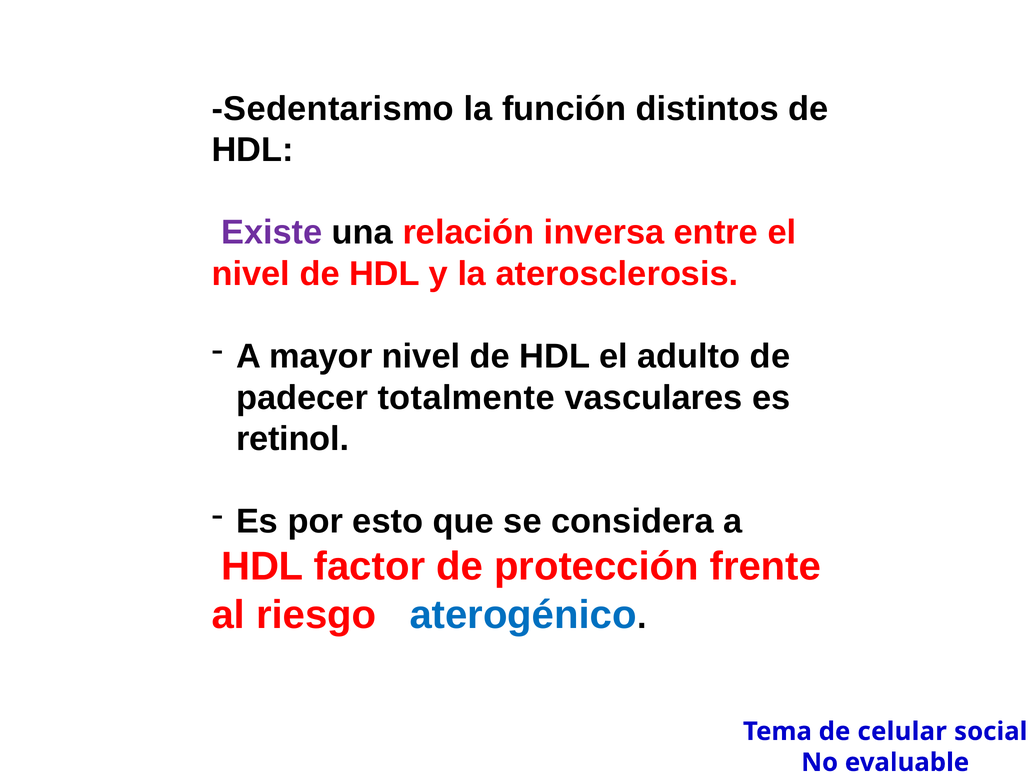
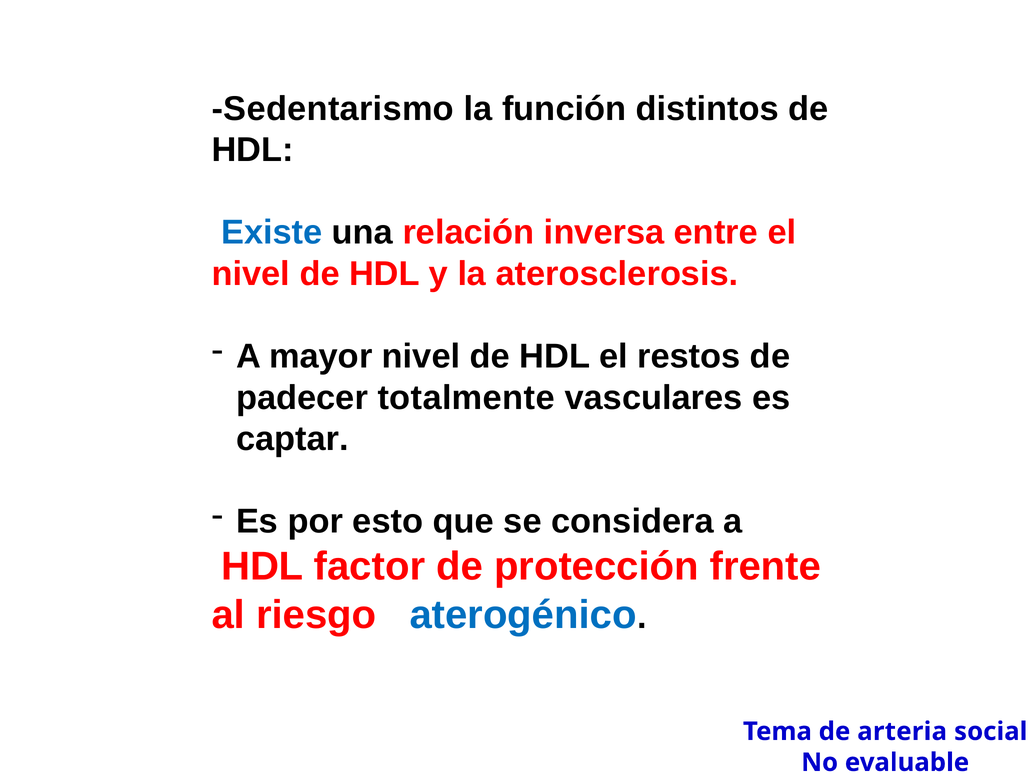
Existe colour: purple -> blue (272, 233)
adulto: adulto -> restos (689, 356)
retinol: retinol -> captar (292, 439)
celular: celular -> arteria (902, 731)
